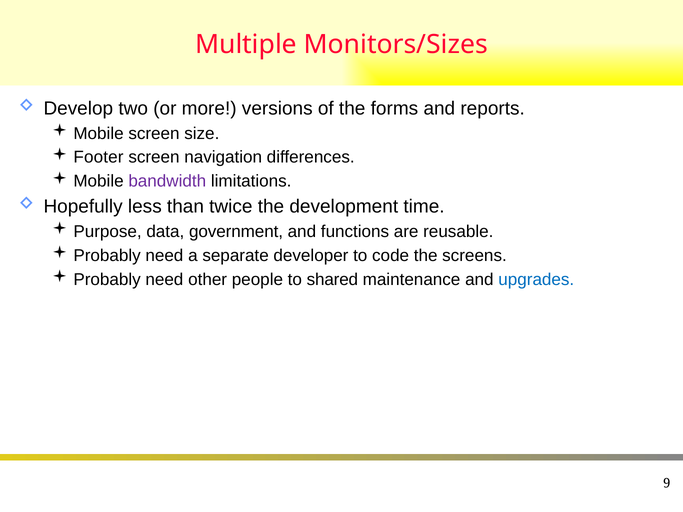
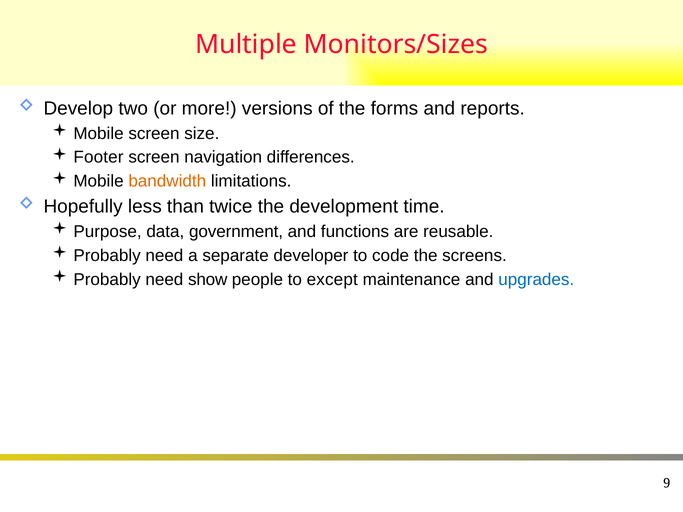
bandwidth colour: purple -> orange (167, 181)
other: other -> show (208, 280)
shared: shared -> except (332, 280)
